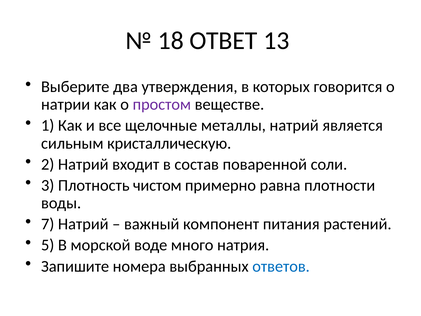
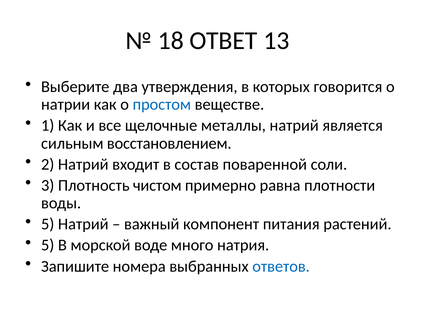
простом colour: purple -> blue (162, 104)
кристаллическую: кристаллическую -> восстановлением (169, 143)
7: 7 -> 5 (48, 224)
